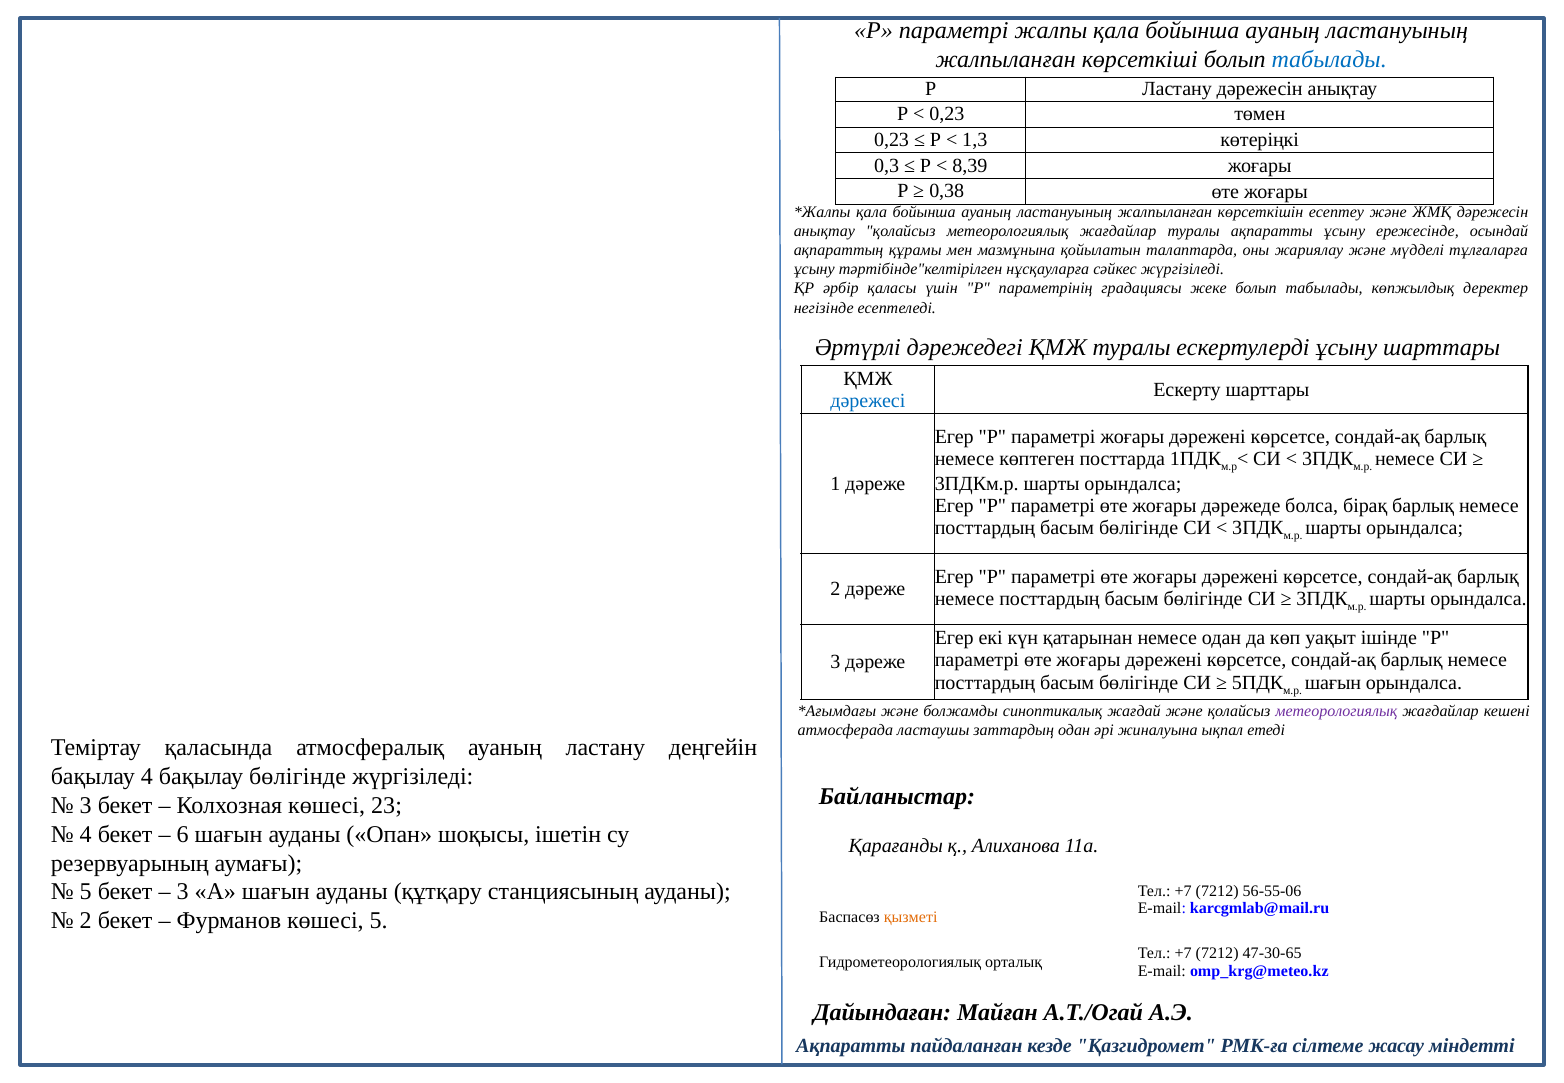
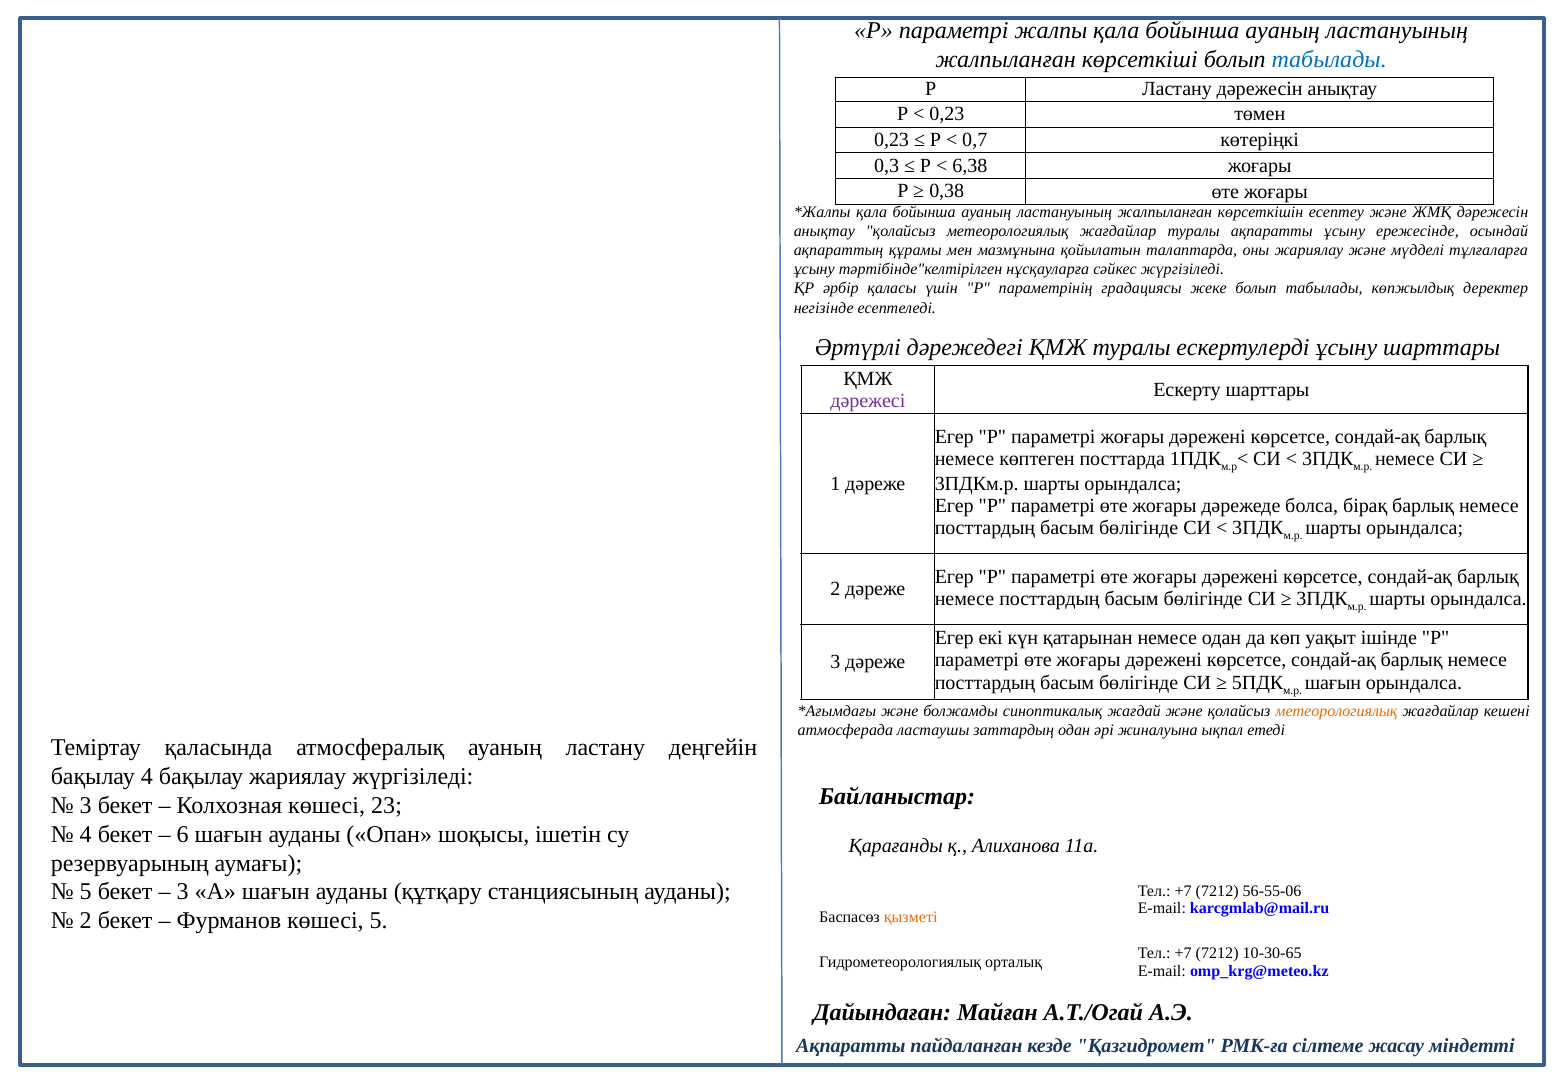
1,3: 1,3 -> 0,7 (975, 140)
8,39: 8,39 -> 6,38 (970, 165)
дәрежесі colour: blue -> purple (868, 401)
метеорологиялық colour: purple -> orange (1336, 711)
бақылау бөлігінде: бөлігінде -> жариялау (298, 776)
47-30-65: 47-30-65 -> 10-30-65 (1272, 953)
